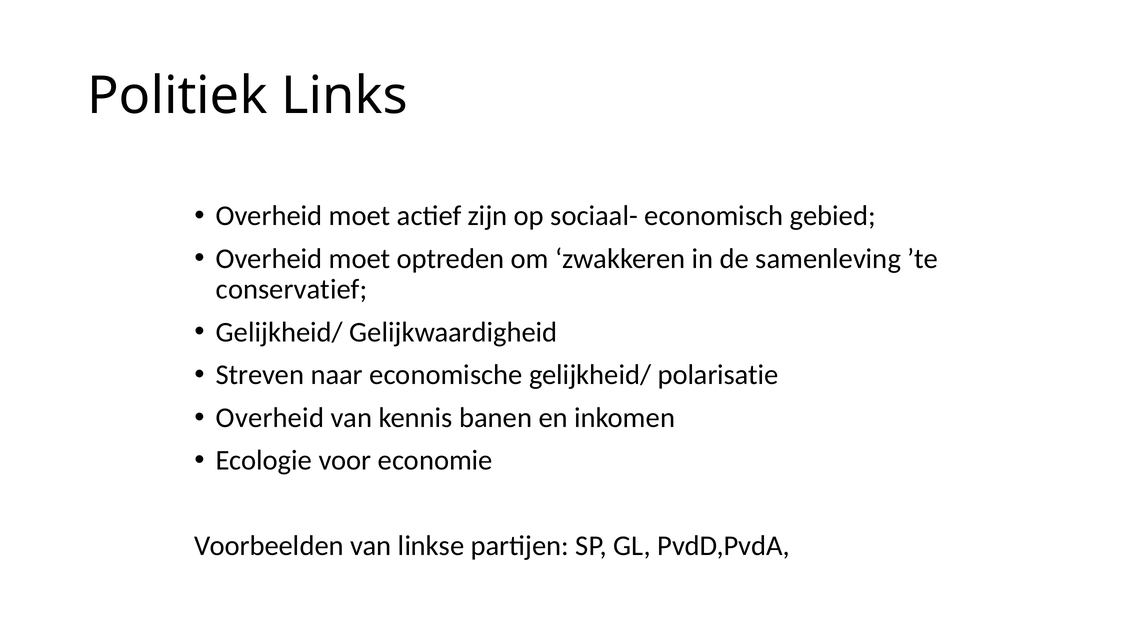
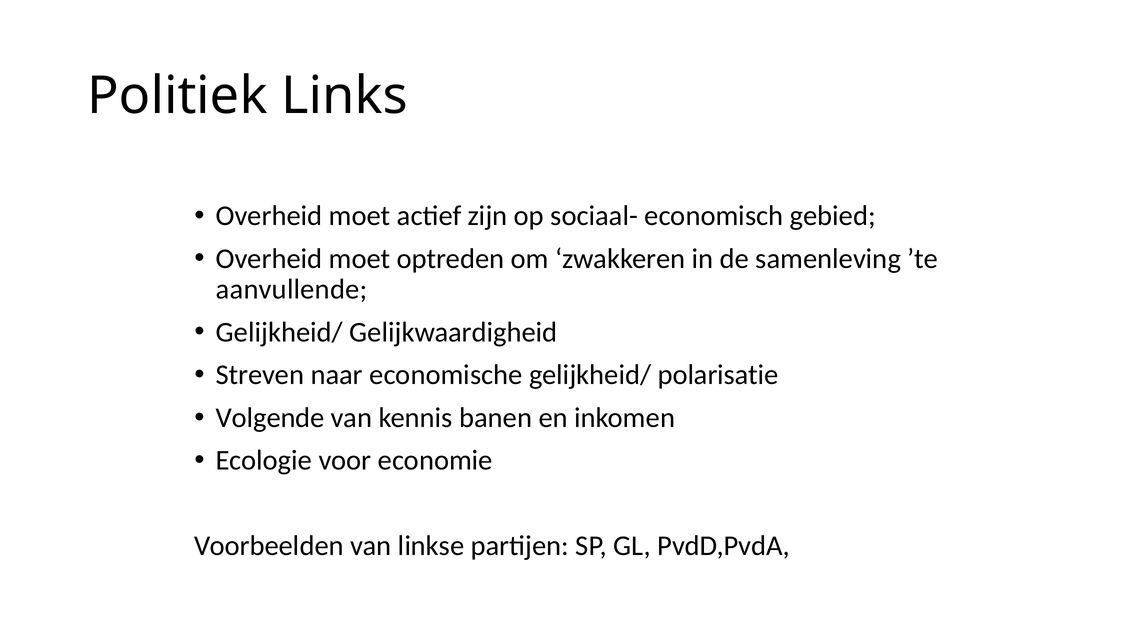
conservatief: conservatief -> aanvullende (292, 290)
Overheid: Overheid -> Volgende (270, 418)
